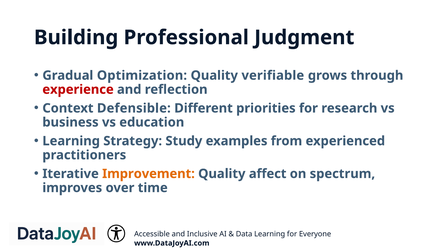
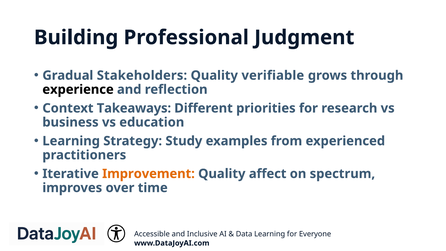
Optimization: Optimization -> Stakeholders (142, 75)
experience colour: red -> black (78, 89)
Defensible: Defensible -> Takeaways (134, 108)
